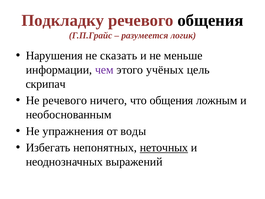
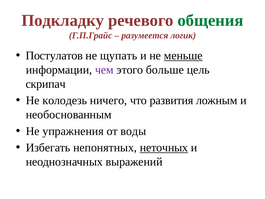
общения colour: black -> green (210, 20)
Нарушения: Нарушения -> Постулатов (54, 56)
сказать: сказать -> щупать (119, 56)
меньше underline: none -> present (183, 56)
учёных: учёных -> больше (165, 70)
Не речевого: речевого -> колодезь (65, 100)
что общения: общения -> развития (171, 100)
